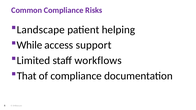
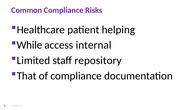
Landscape: Landscape -> Healthcare (41, 30)
support: support -> internal (94, 45)
workflows: workflows -> repository (98, 61)
